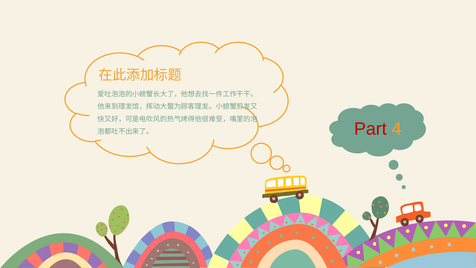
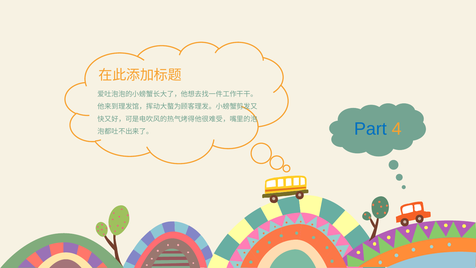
Part colour: red -> blue (370, 129)
